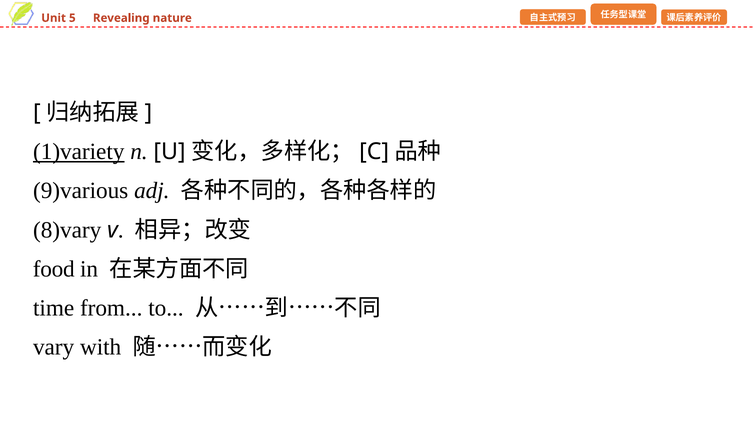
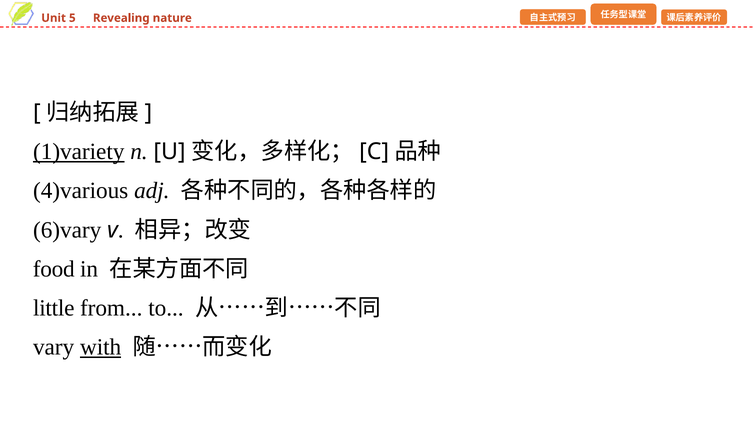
9)various: 9)various -> 4)various (81, 191)
8)vary: 8)vary -> 6)vary (67, 230)
time: time -> little (54, 308)
with underline: none -> present (101, 347)
